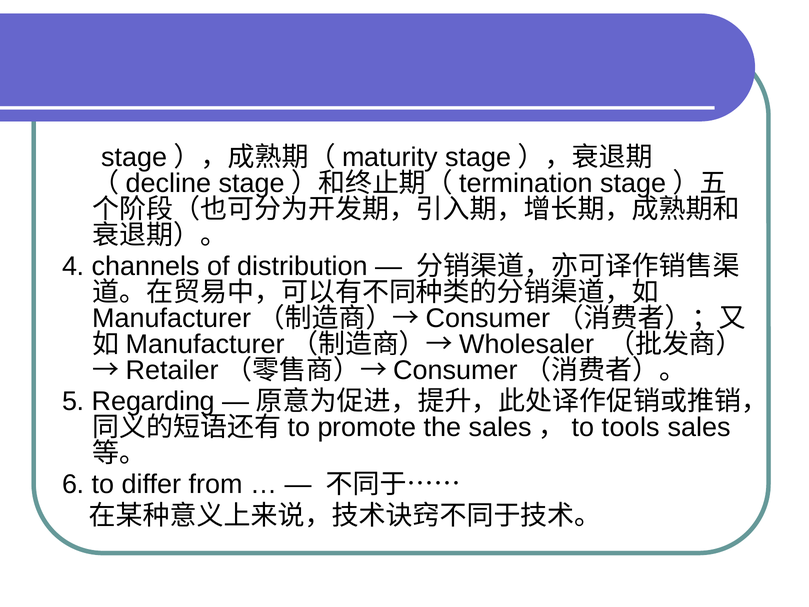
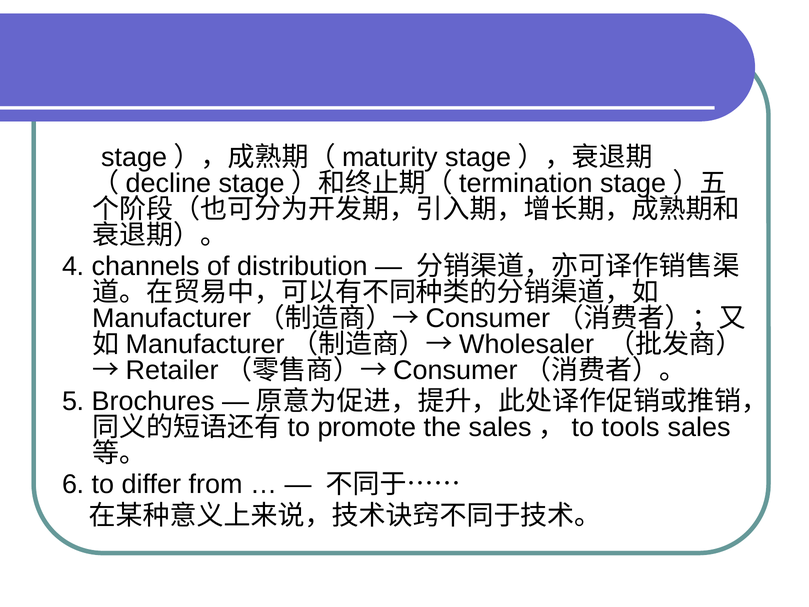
Regarding: Regarding -> Brochures (153, 401)
